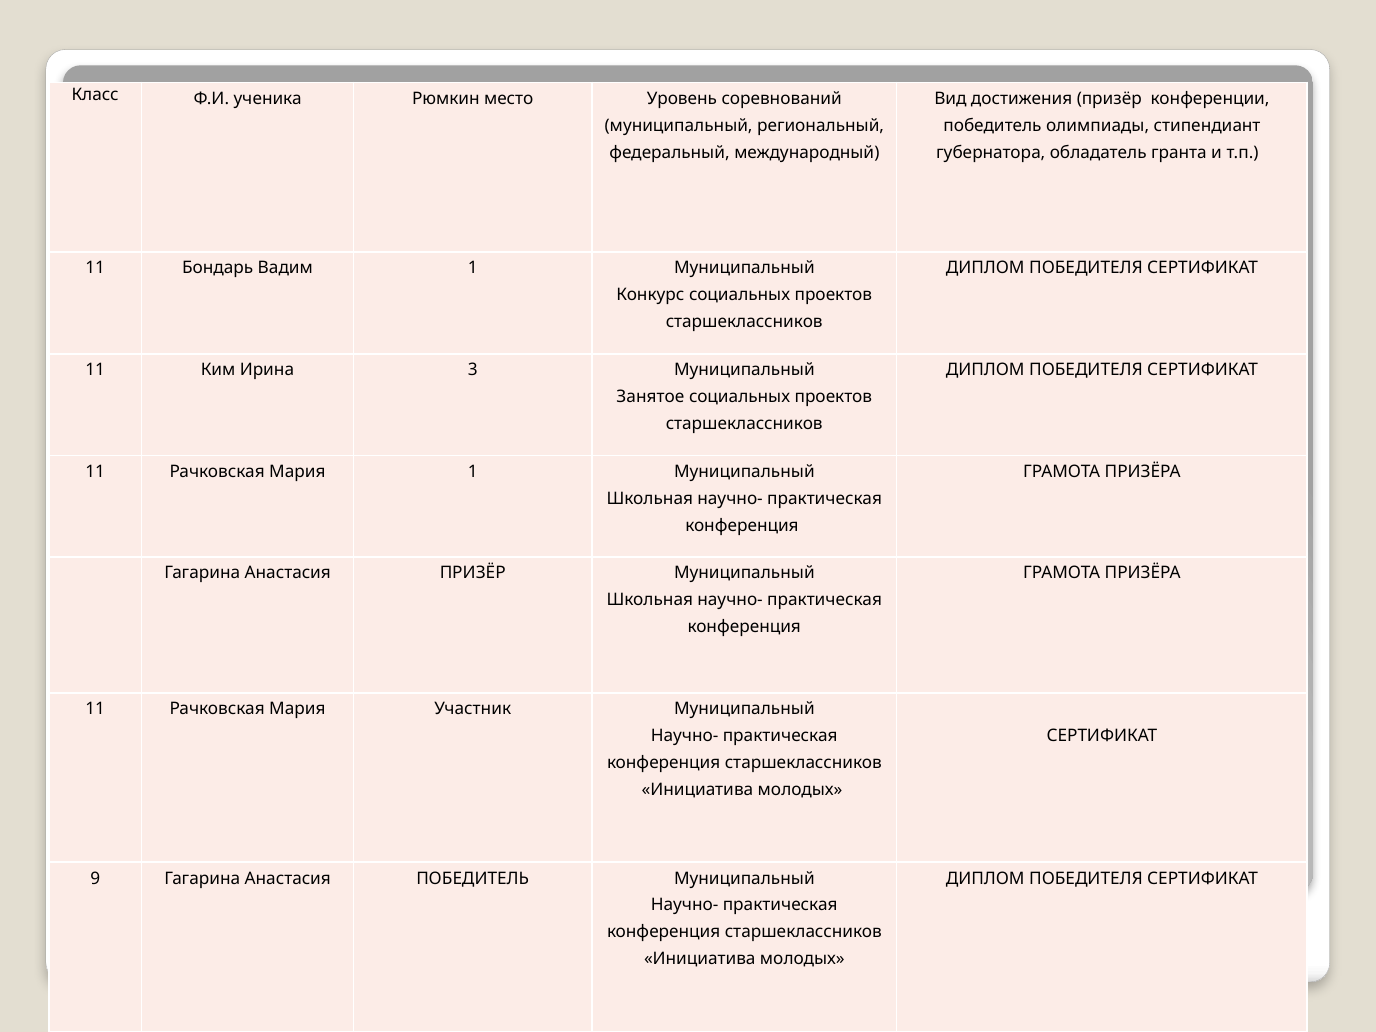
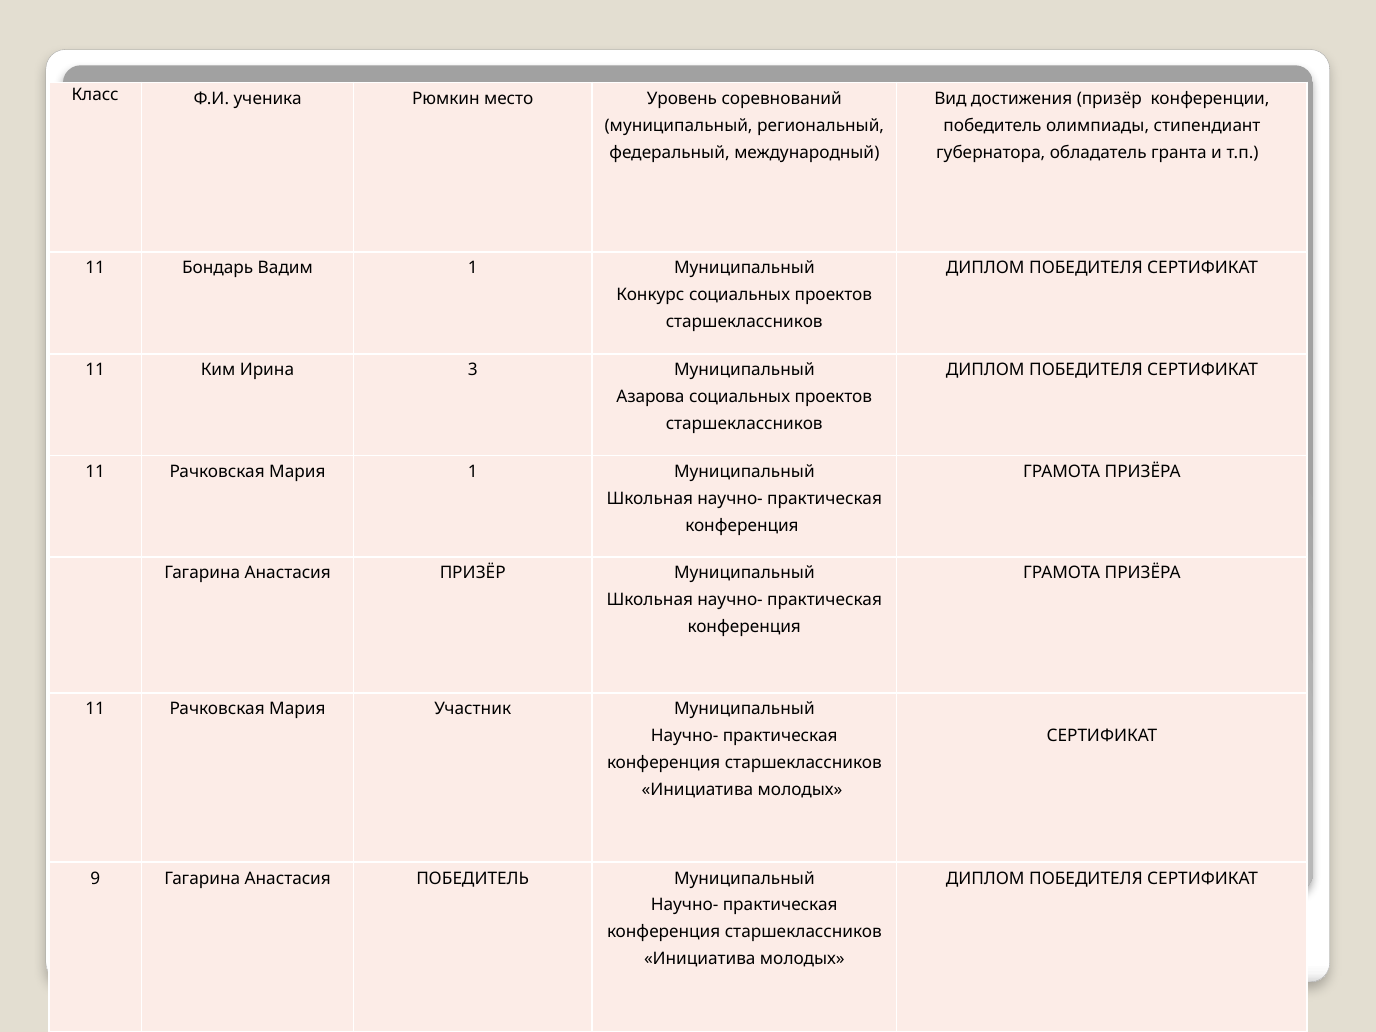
Занятое: Занятое -> Азарова (651, 397)
